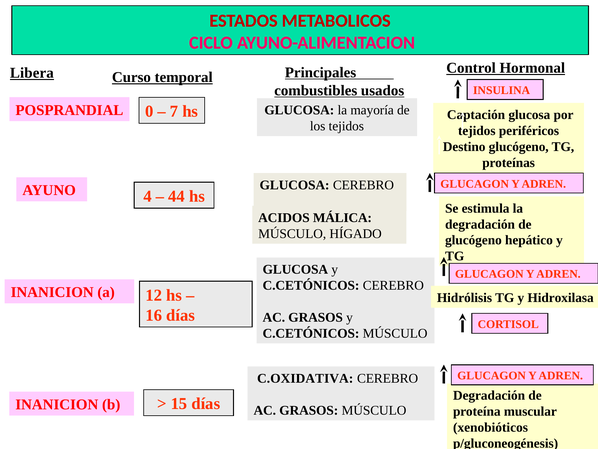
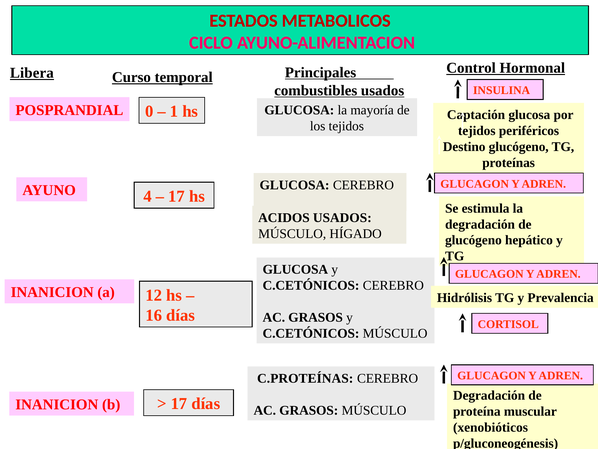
7: 7 -> 1 (174, 111)
44: 44 -> 17 (177, 196)
ACIDOS MÁLICA: MÁLICA -> USADOS (342, 217)
Hidroxilasa: Hidroxilasa -> Prevalencia (561, 297)
C.OXIDATIVA: C.OXIDATIVA -> C.PROTEÍNAS (305, 378)
15: 15 -> 17 (179, 403)
